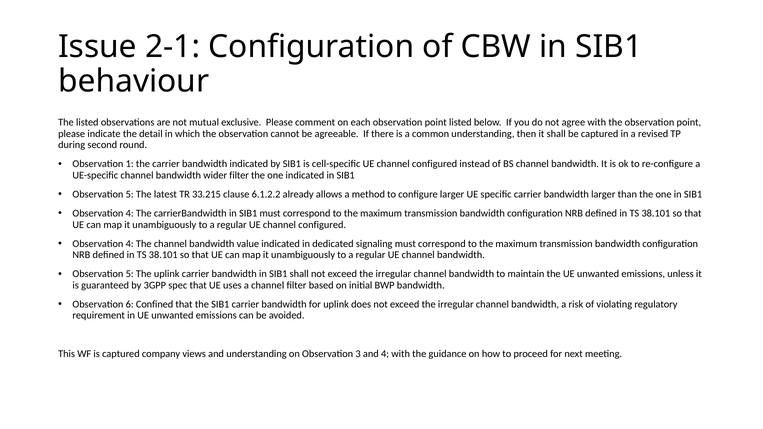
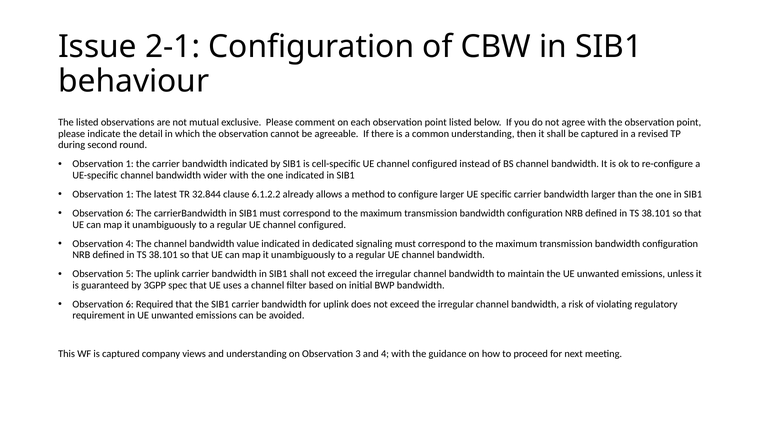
wider filter: filter -> with (239, 175)
5: 5 -> 1 (130, 194)
33.215: 33.215 -> 32.844 (207, 194)
4: 4 -> 6 (130, 214)
Confined: Confined -> Required (155, 304)
